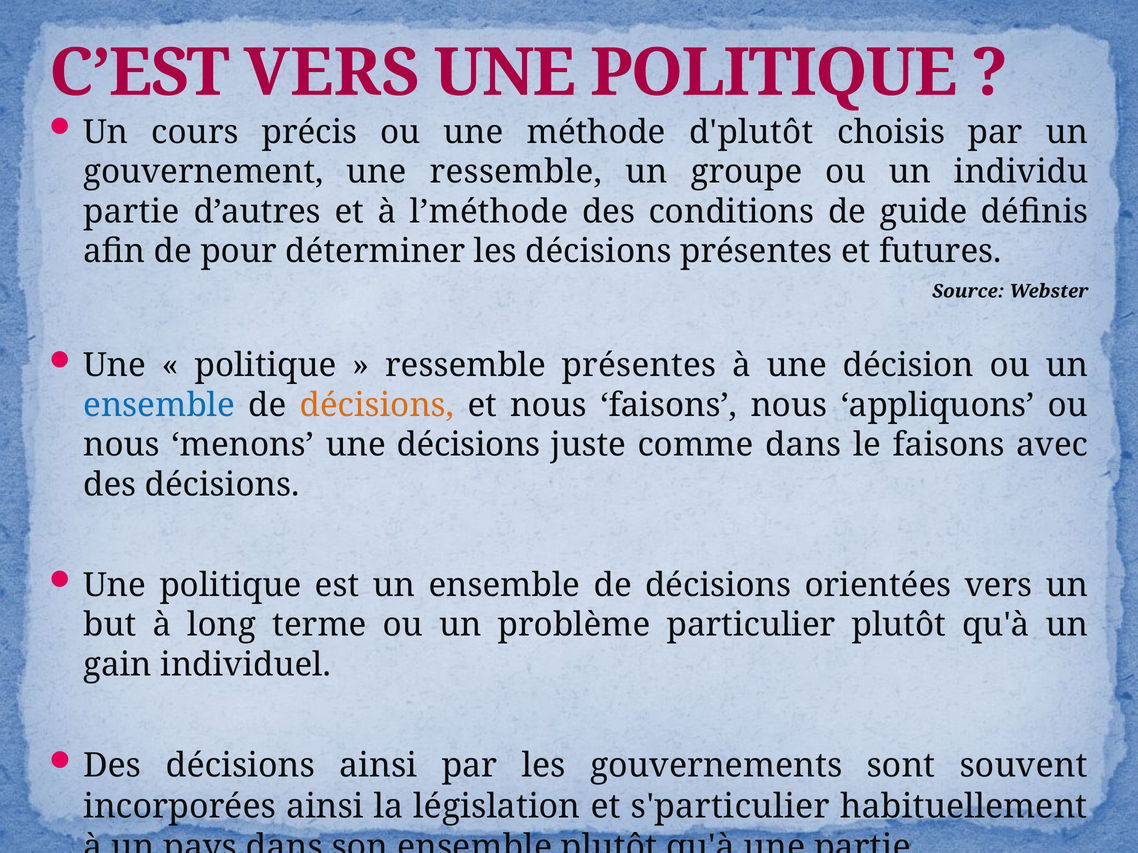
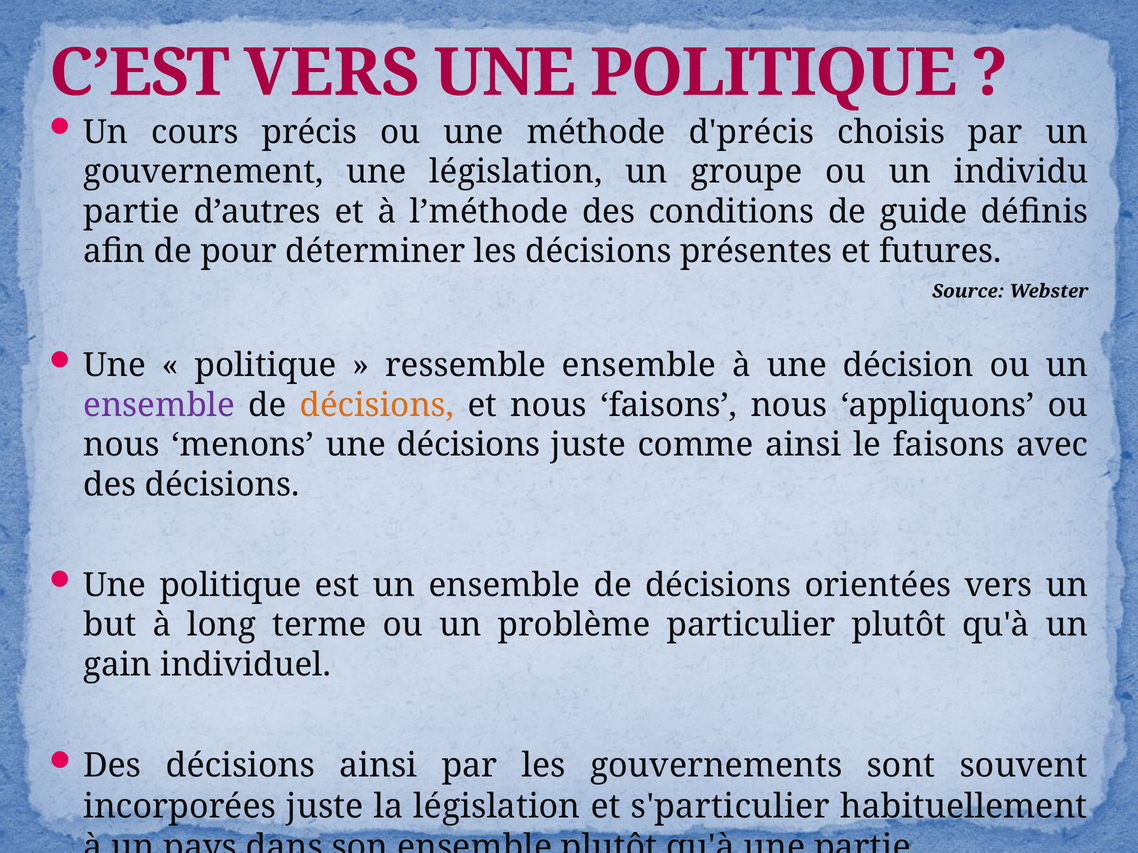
d'plutôt: d'plutôt -> d'précis (751, 132)
une ressemble: ressemble -> législation (516, 172)
ressemble présentes: présentes -> ensemble (639, 365)
ensemble colour: blue -> purple (159, 405)
comme dans: dans -> ainsi (803, 445)
incorporées ainsi: ainsi -> juste (325, 807)
